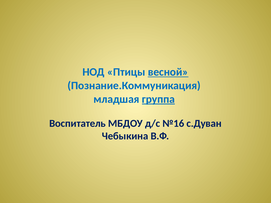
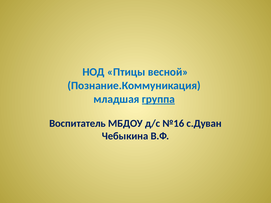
весной underline: present -> none (168, 72)
